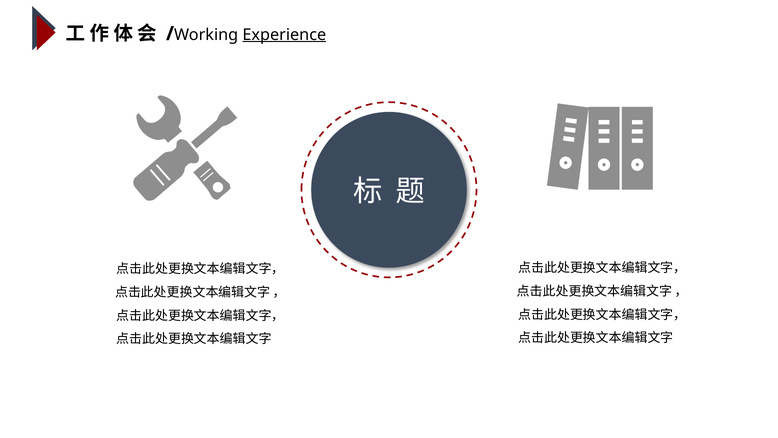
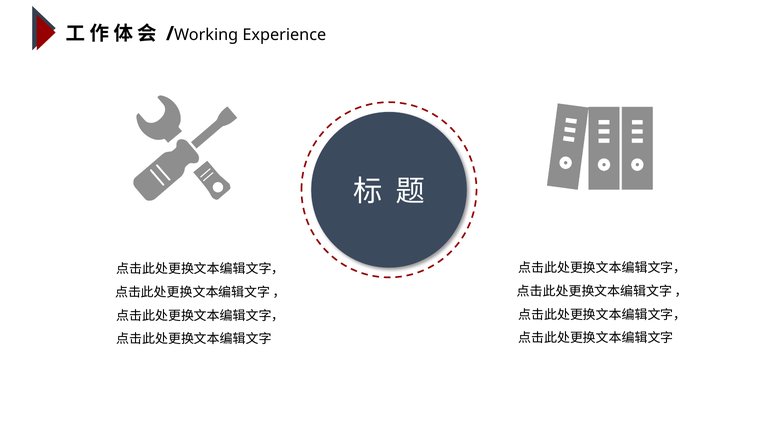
Experience underline: present -> none (284, 35)
